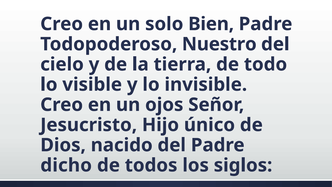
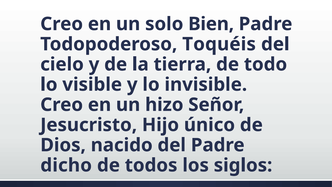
Nuestro: Nuestro -> Toquéis (219, 44)
ojos: ojos -> hizo (164, 105)
